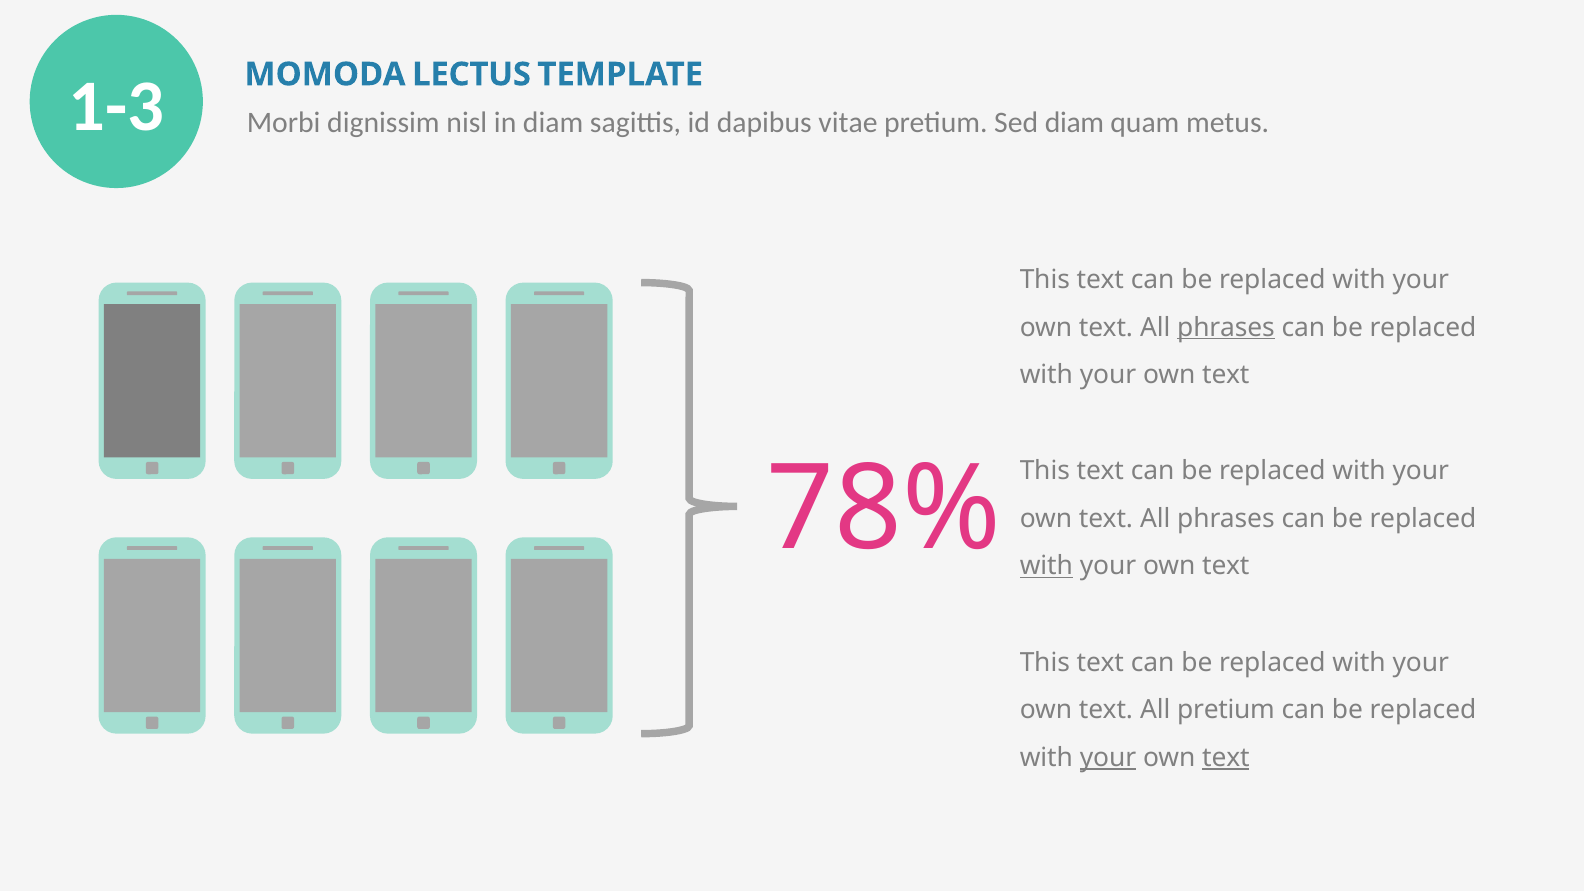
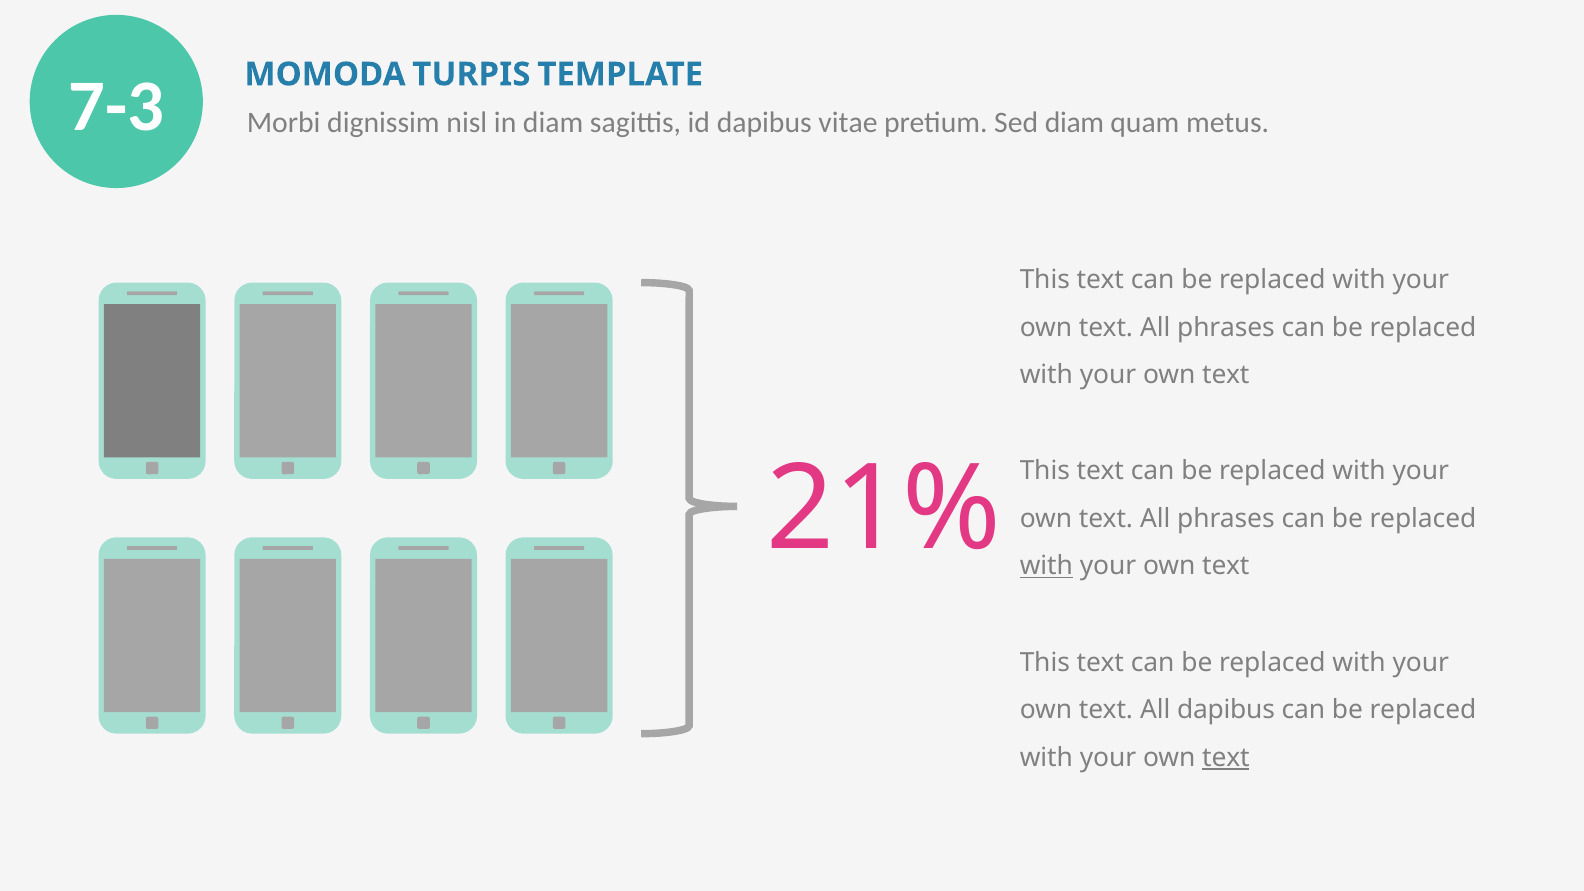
1-3: 1-3 -> 7-3 (116, 106)
LECTUS: LECTUS -> TURPIS (471, 74)
phrases underline: present -> none (1226, 327)
78%: 78% -> 21% (884, 509)
All pretium: pretium -> dapibus (1226, 710)
your underline: present -> none (1108, 757)
